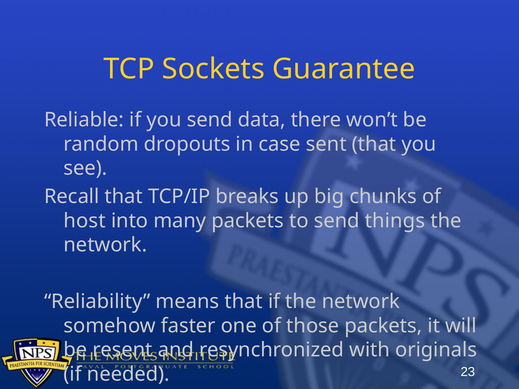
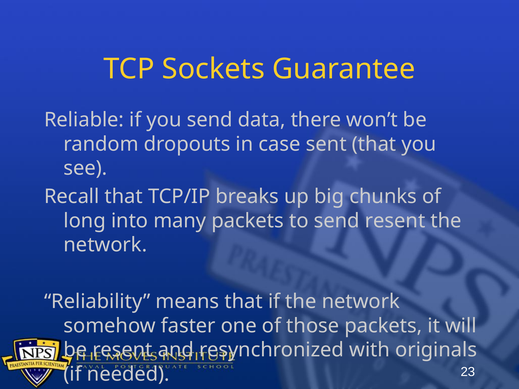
host: host -> long (85, 221)
send things: things -> resent (395, 221)
